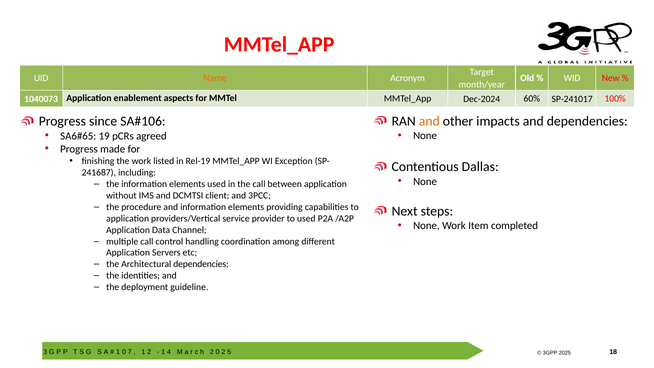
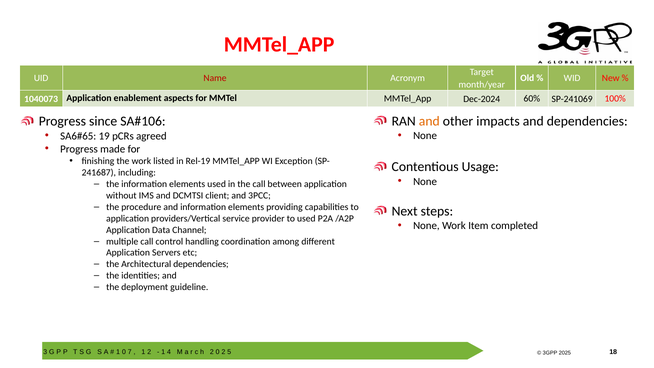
Name colour: orange -> red (215, 78)
SP-241017: SP-241017 -> SP-241069 (572, 99)
Dallas: Dallas -> Usage (480, 167)
